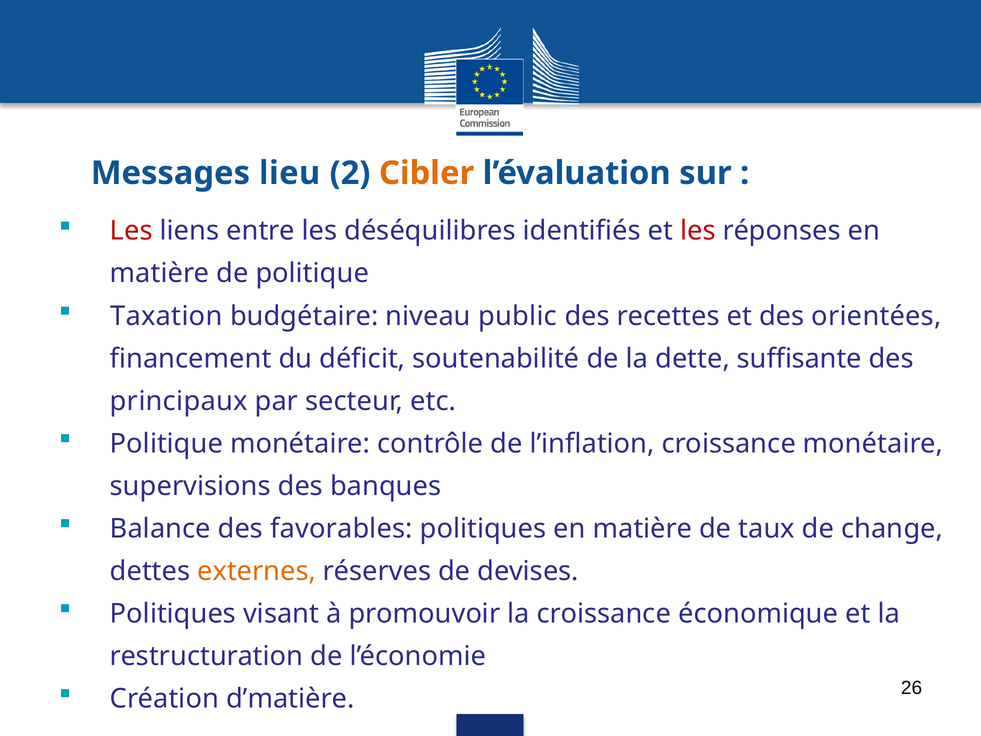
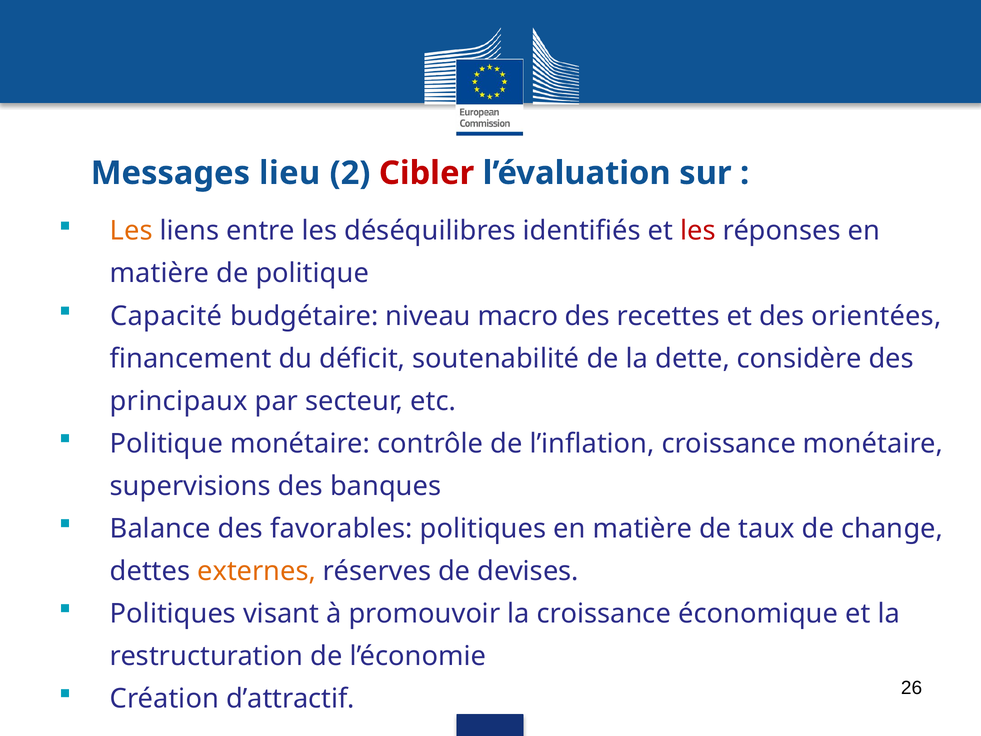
Cibler colour: orange -> red (427, 173)
Les colour: red -> orange (131, 231)
Taxation: Taxation -> Capacité (166, 316)
public: public -> macro (518, 316)
suffisante: suffisante -> considère (799, 358)
d’matière: d’matière -> d’attractif (290, 699)
